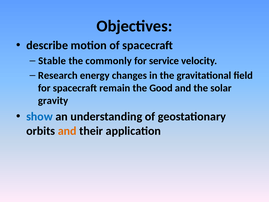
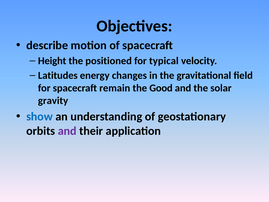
Stable: Stable -> Height (52, 61)
commonly: commonly -> positioned (109, 61)
service: service -> typical (164, 61)
Research: Research -> Latitudes (58, 75)
and colour: orange -> purple (67, 131)
